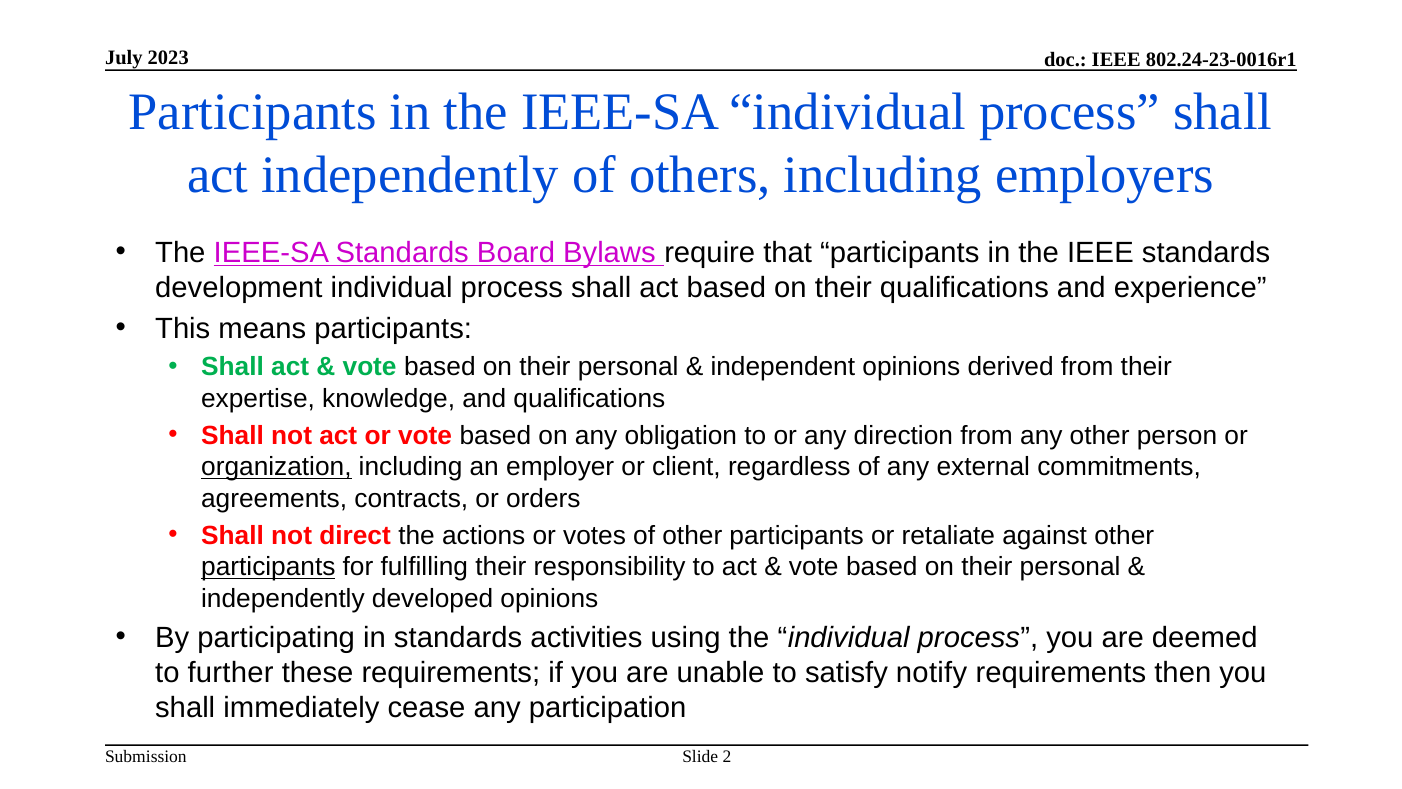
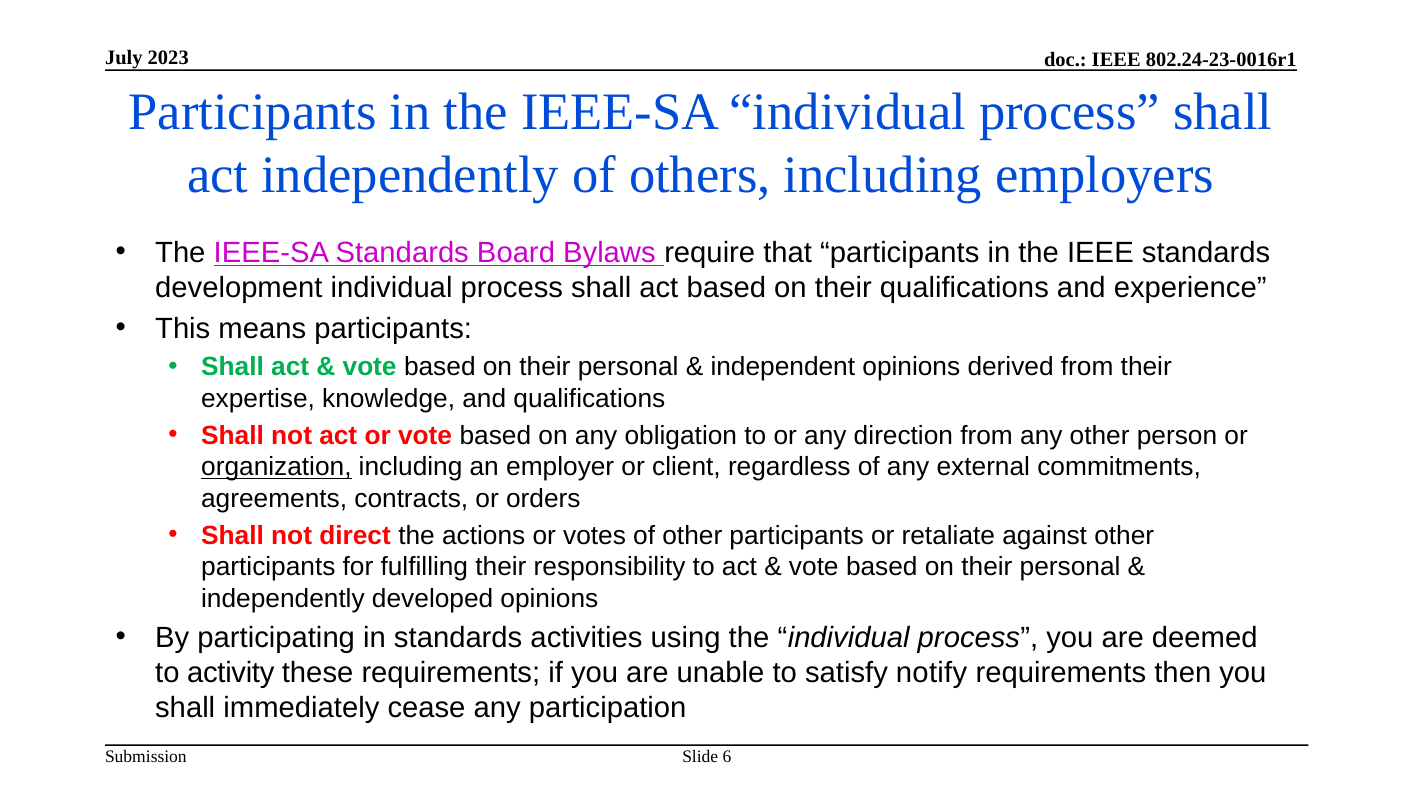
participants underline: present -> none (268, 567)
further: further -> activity (231, 673)
2: 2 -> 6 (727, 756)
